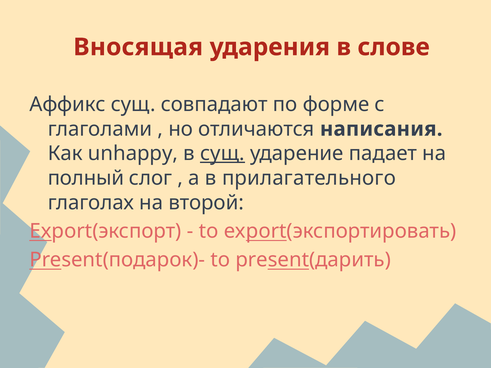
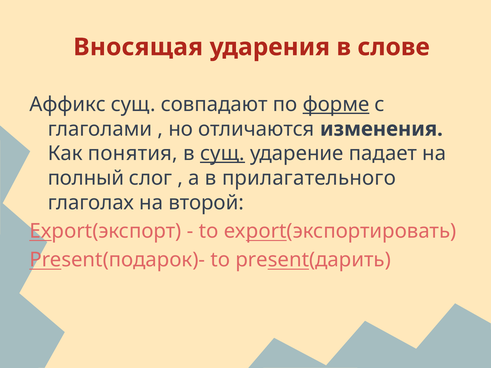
Аффикс: Аффикс -> Аффикc (68, 105)
форме underline: none -> present (336, 105)
написания: написания -> изменения (381, 129)
unhappy: unhappy -> понятия (133, 154)
